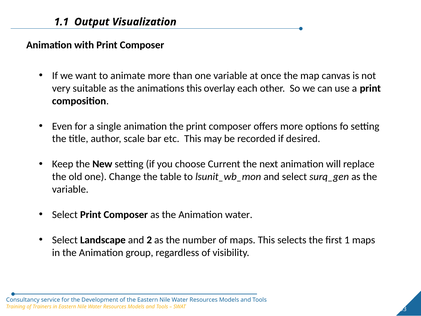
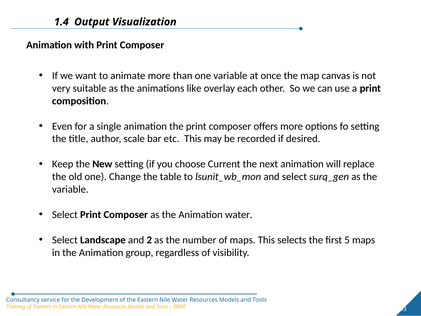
1.1: 1.1 -> 1.4 (61, 22)
animations this: this -> like (194, 88)
1: 1 -> 5 (347, 240)
